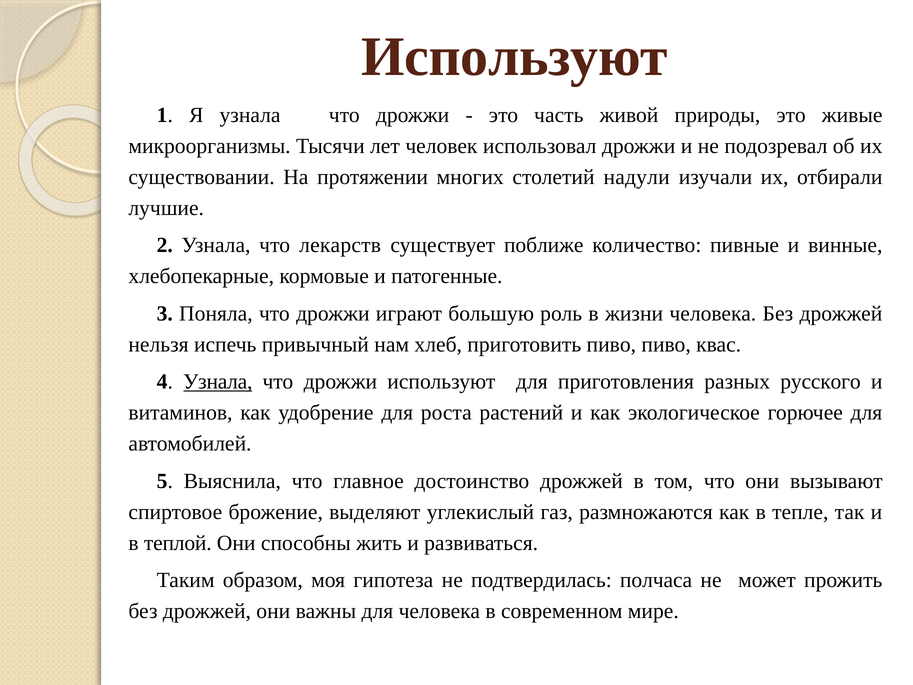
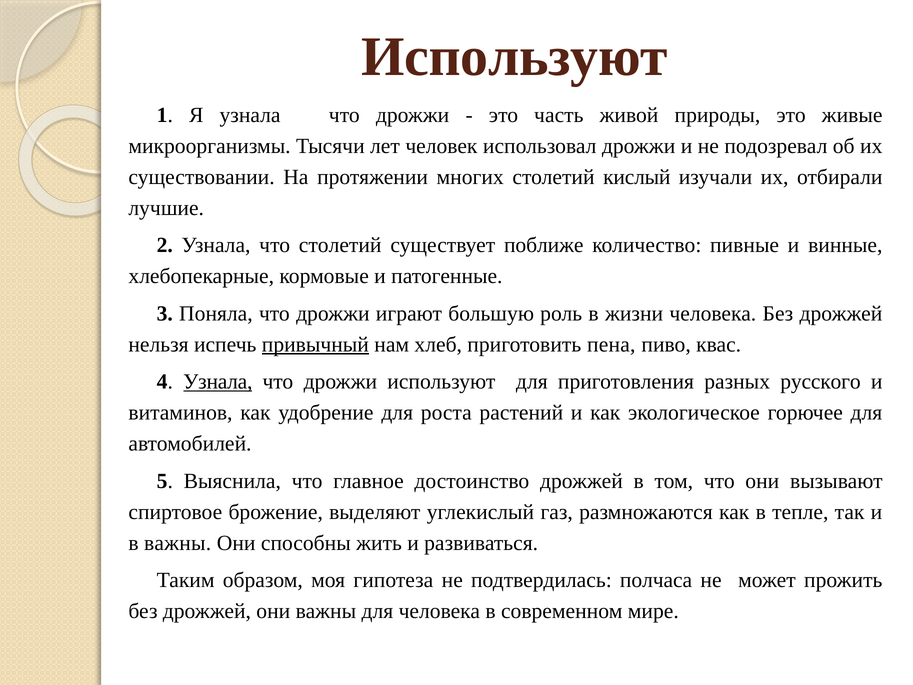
надули: надули -> кислый (637, 177)
что лекарств: лекарств -> столетий (340, 245)
привычный underline: none -> present (315, 344)
приготовить пиво: пиво -> пена (611, 344)
в теплой: теплой -> важны (178, 543)
